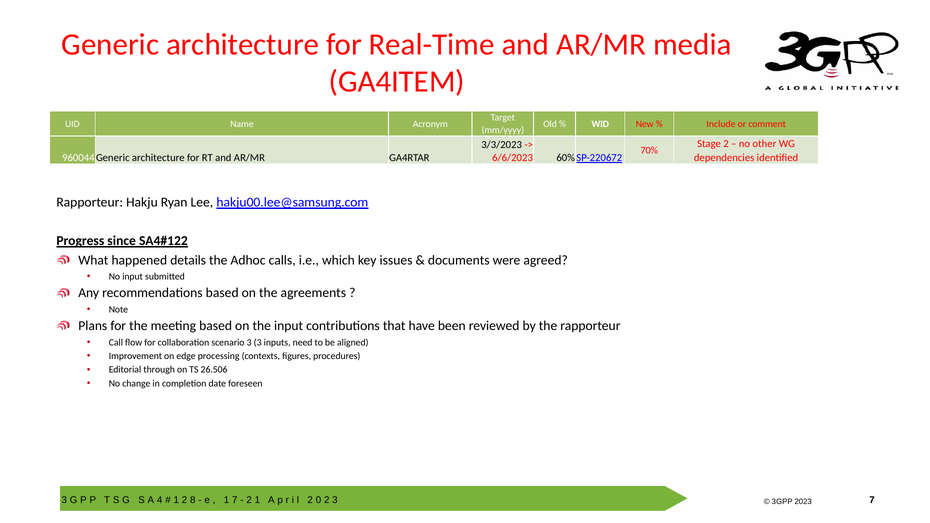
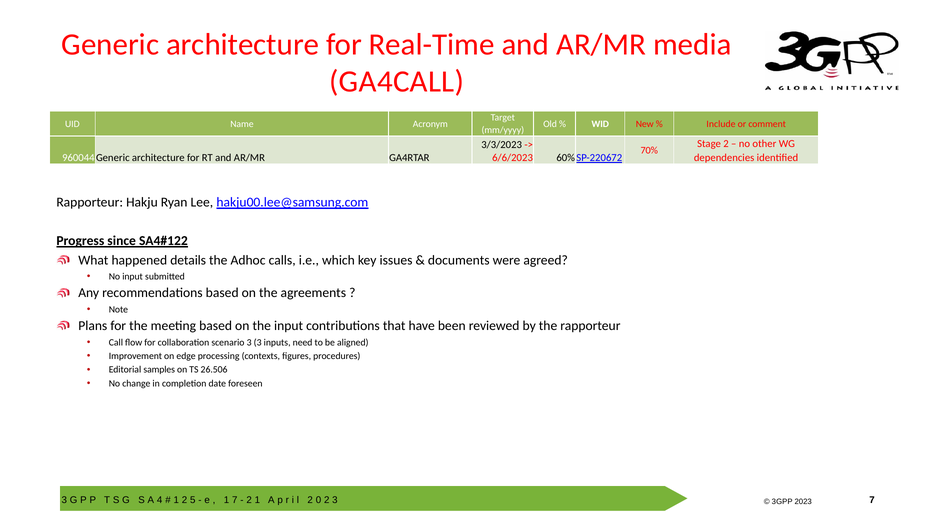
GA4ITEM: GA4ITEM -> GA4CALL (397, 82)
through: through -> samples (159, 370)
8: 8 -> 5 (193, 500)
